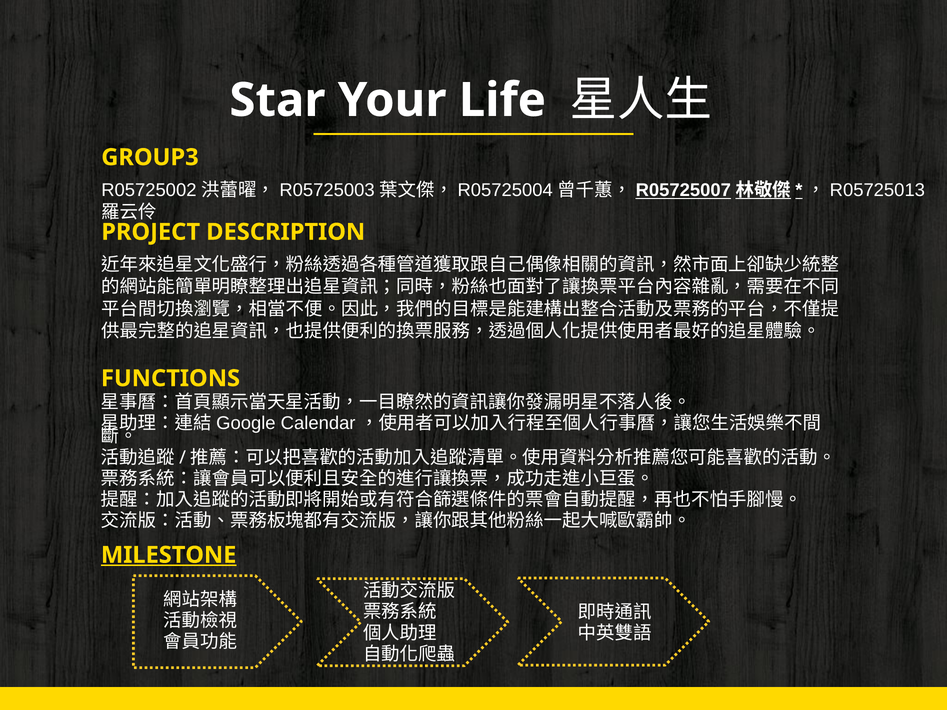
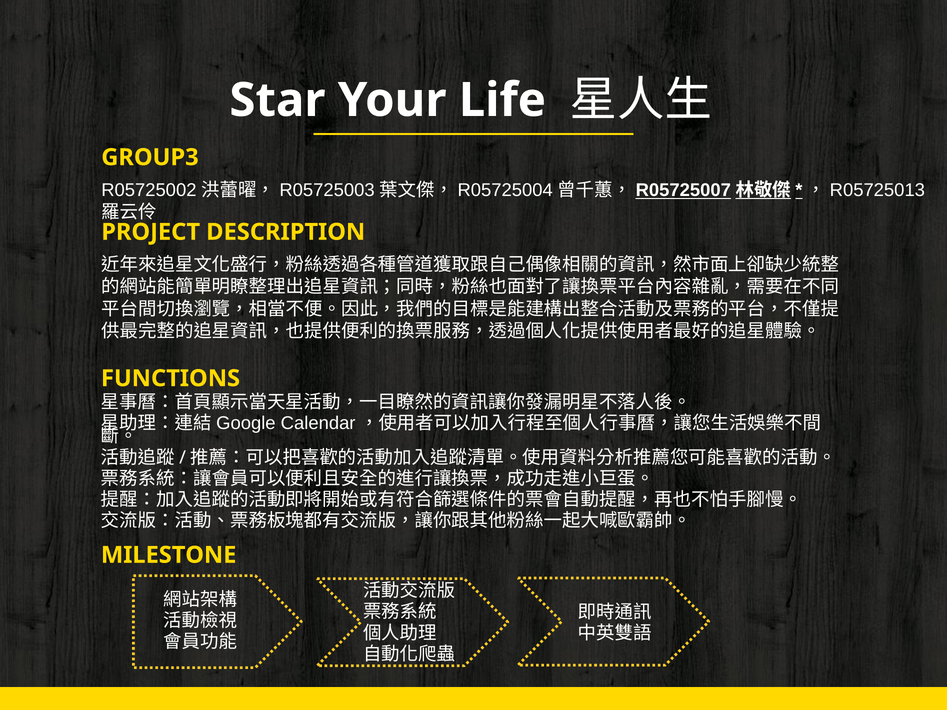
MILESTONE underline: present -> none (169, 555)
